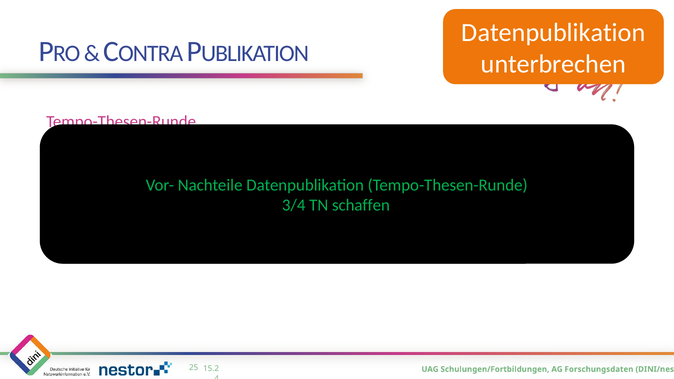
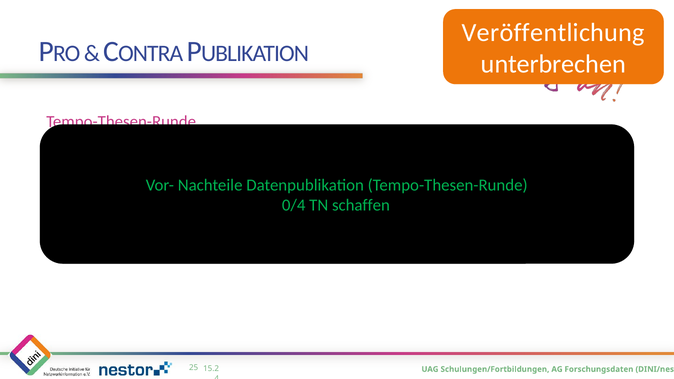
Datenpublikation: Datenpublikation -> Veröffentlichung (553, 33)
3/4: 3/4 -> 0/4 (294, 205)
